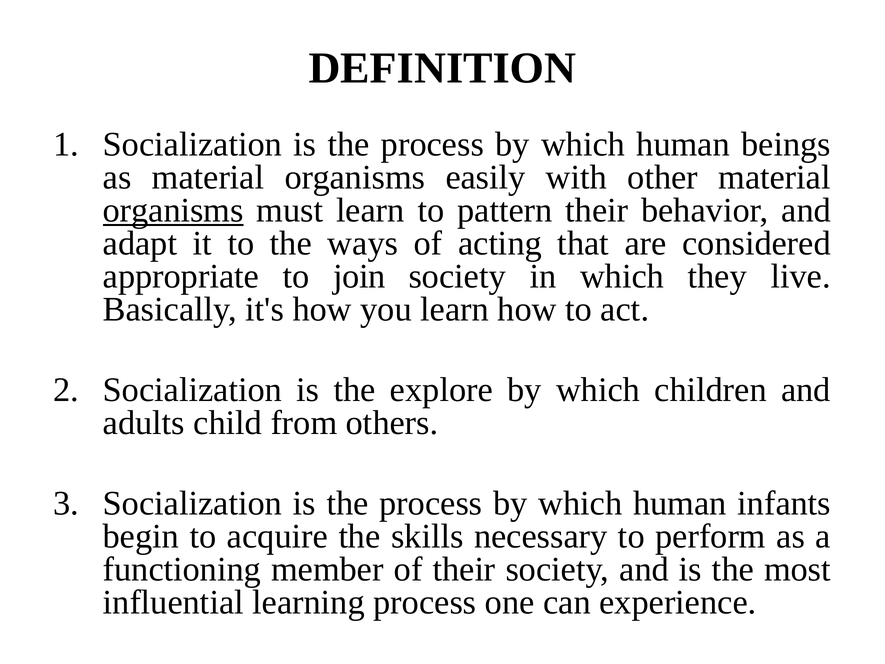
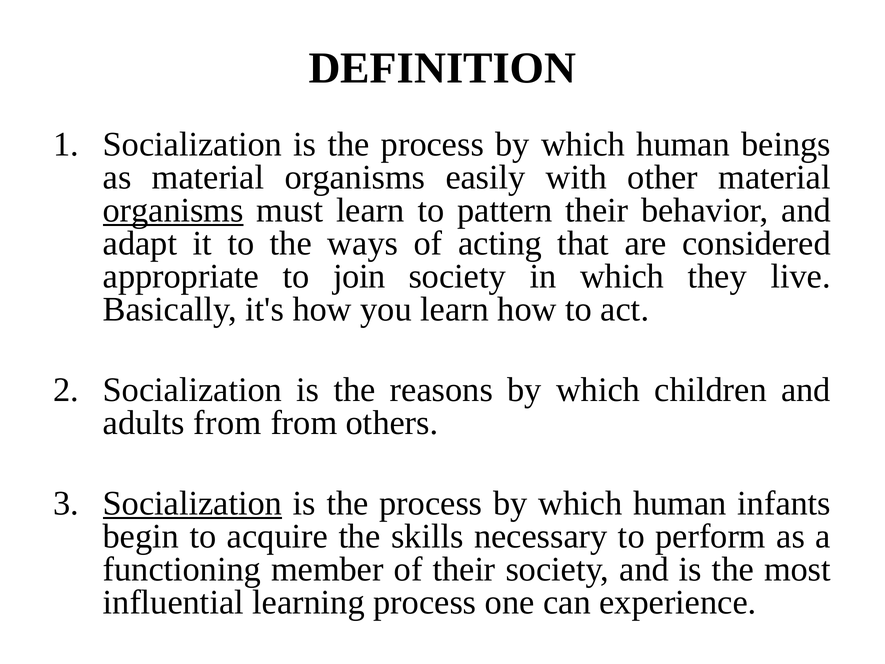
explore: explore -> reasons (441, 390)
adults child: child -> from (227, 423)
Socialization underline: none -> present (192, 503)
